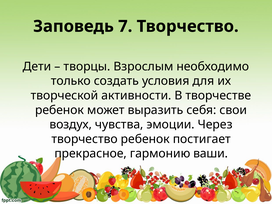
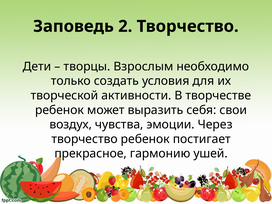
7: 7 -> 2 (125, 26)
ваши: ваши -> ушей (211, 154)
